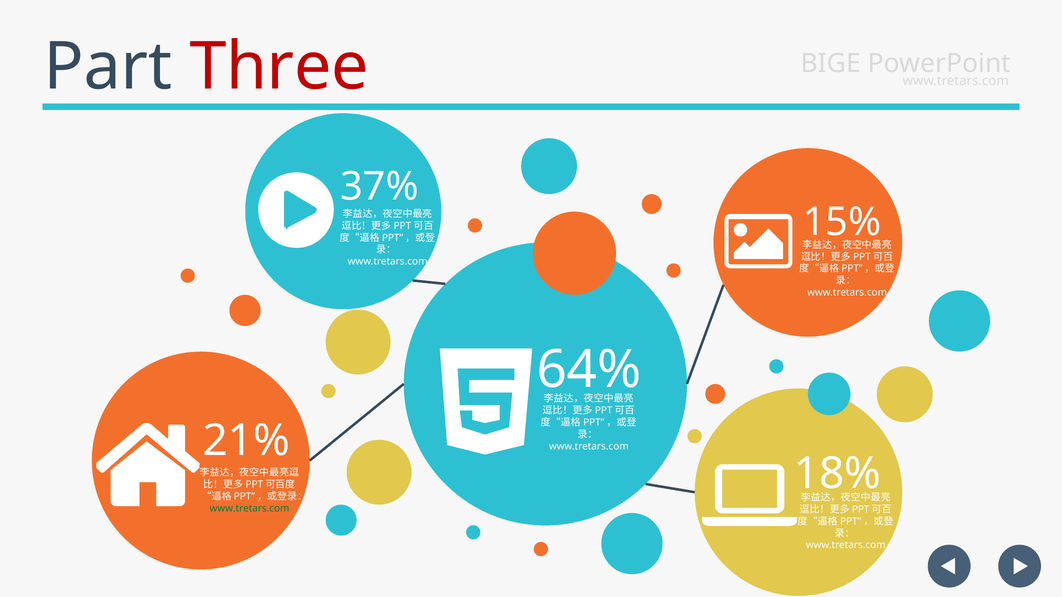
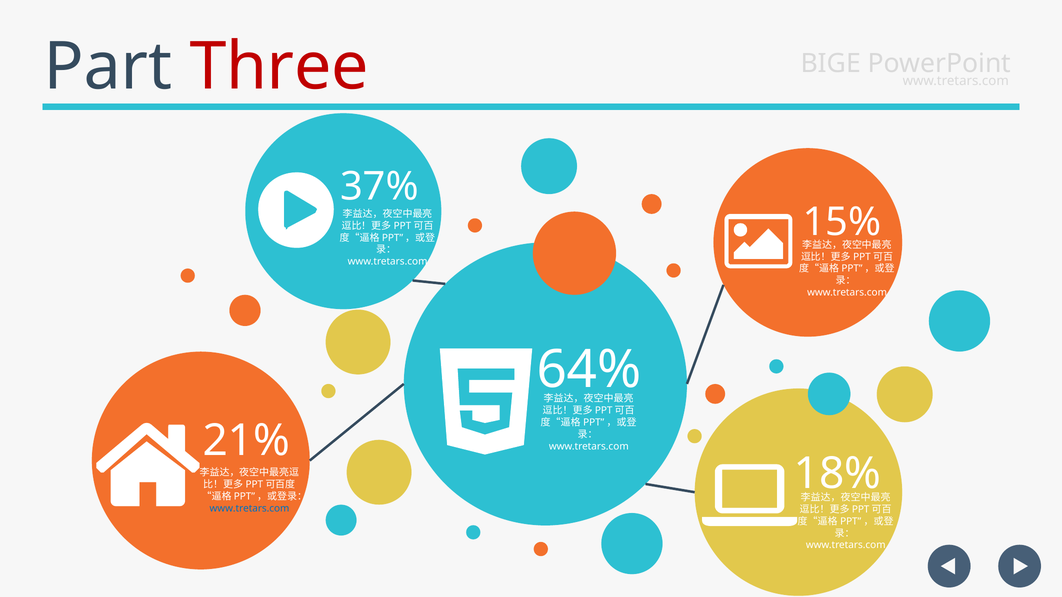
www.tretars.com colour: green -> blue (249, 509)
